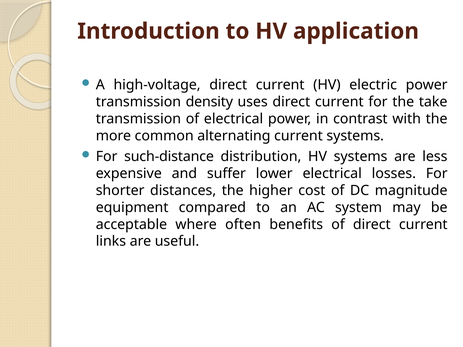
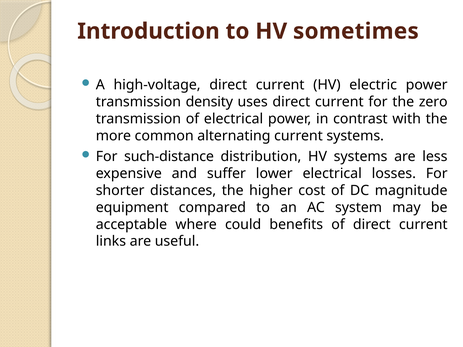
application: application -> sometimes (356, 31)
take: take -> zero (433, 102)
often: often -> could (243, 225)
